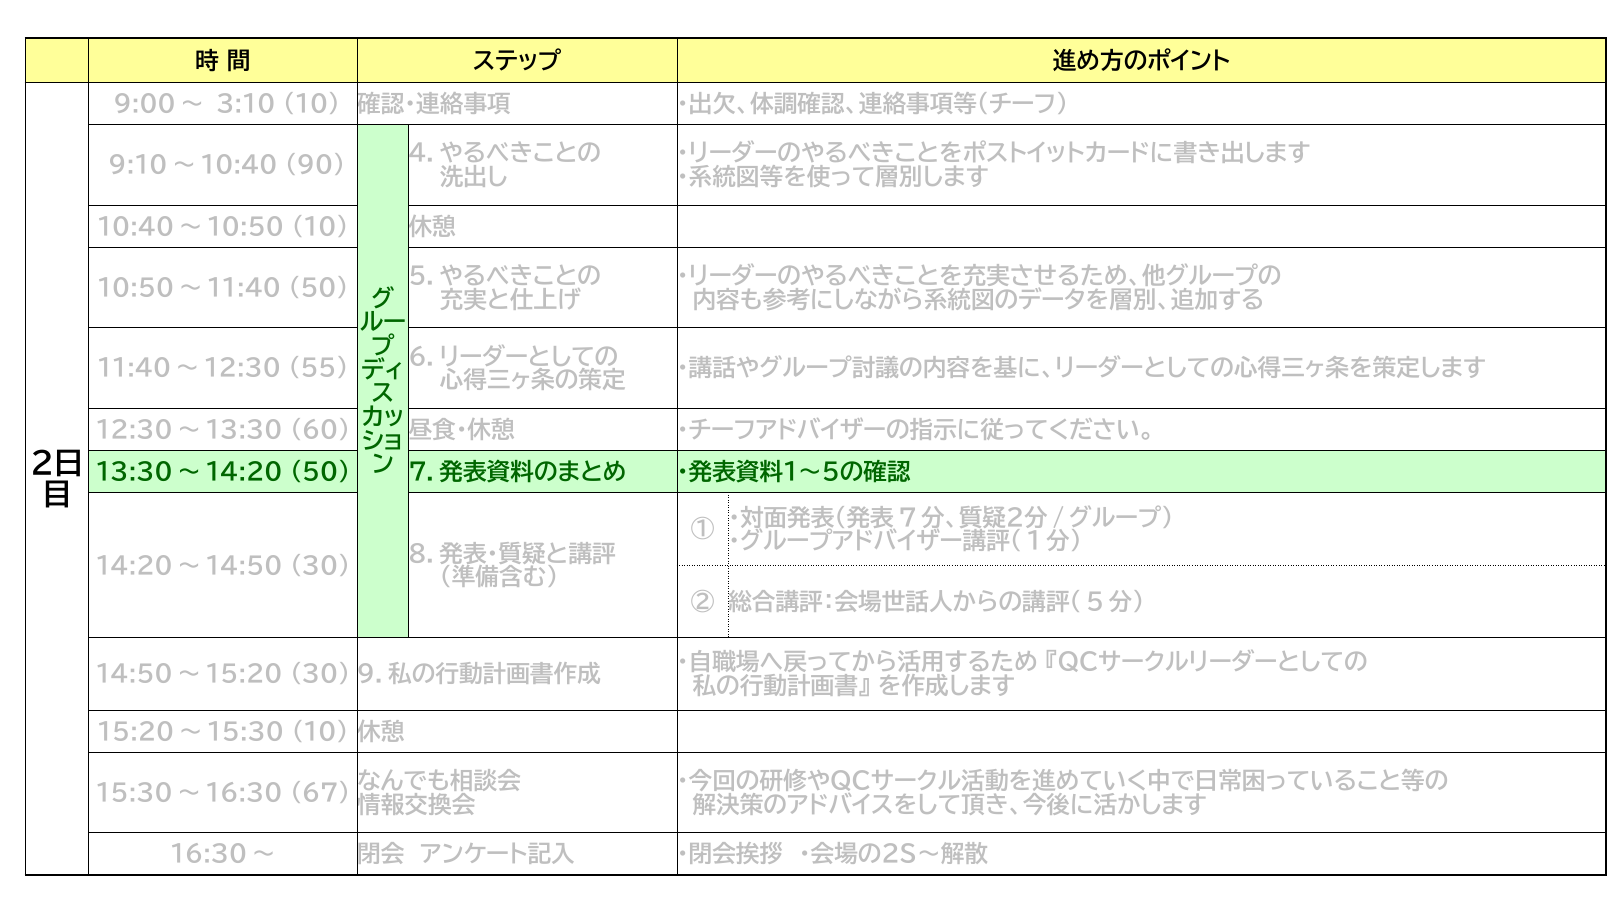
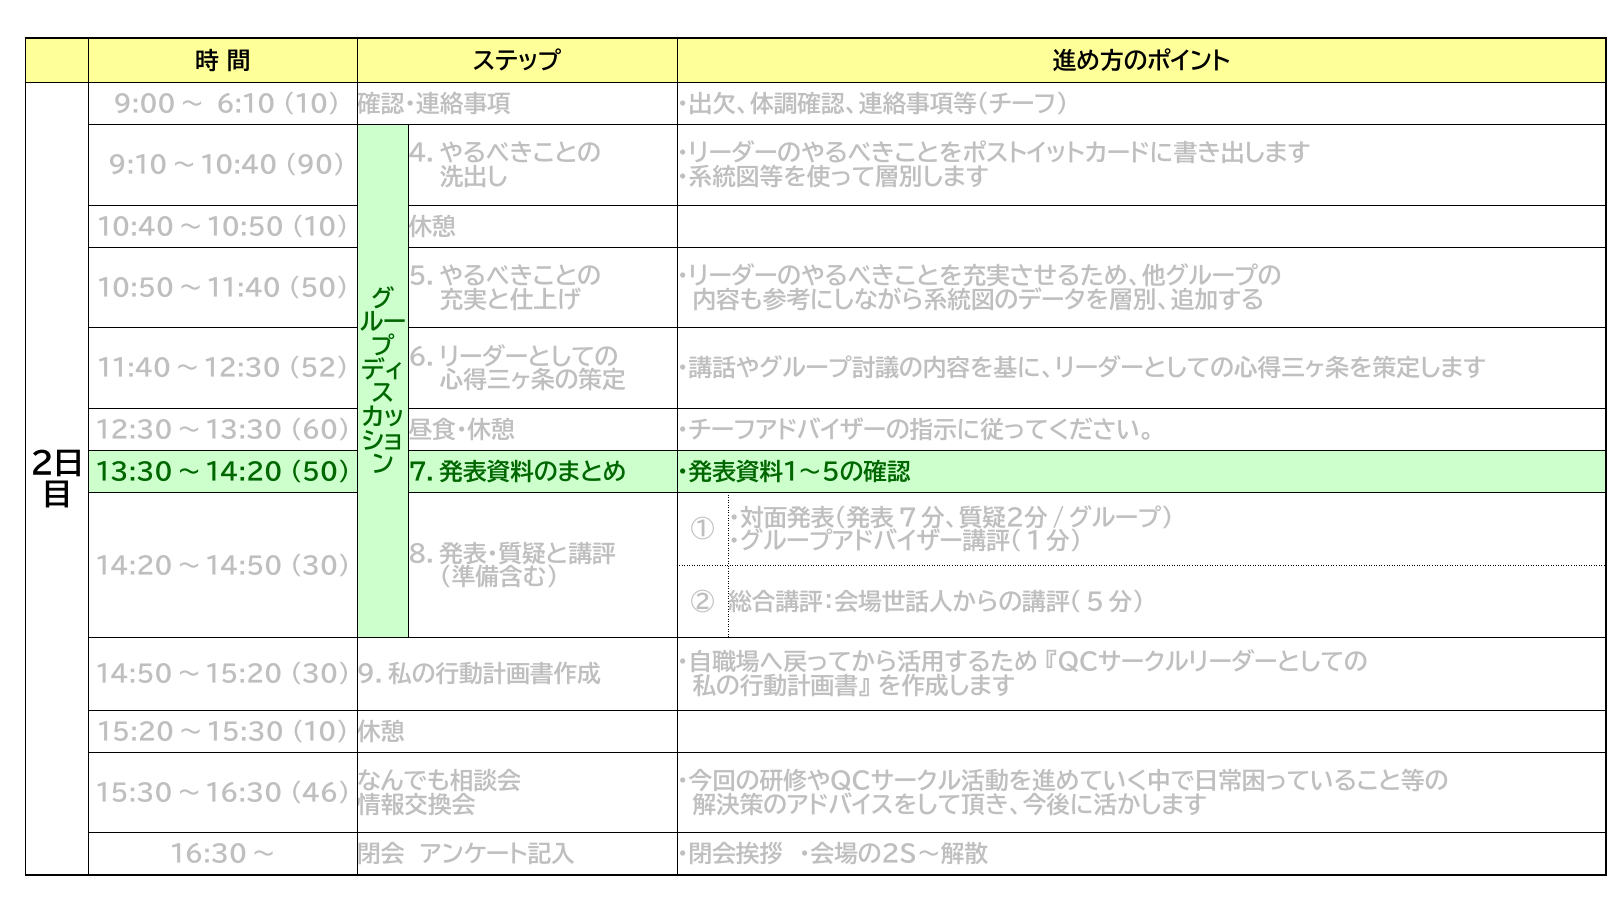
3:10: 3:10 -> 6:10 (246, 105)
55: 55 -> 52 (319, 369)
67: 67 -> 46 (320, 793)
